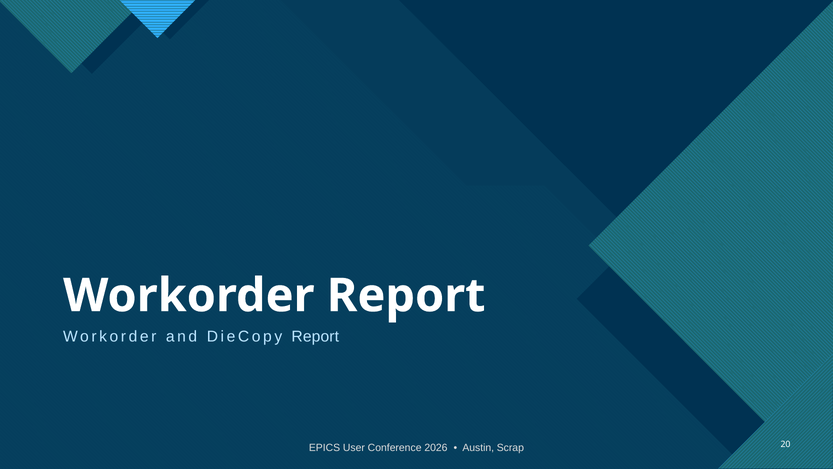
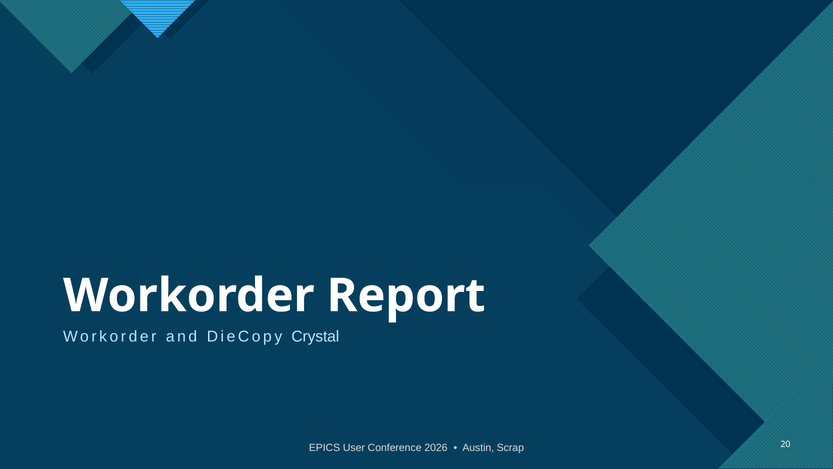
Report: Report -> Crystal (315, 336)
